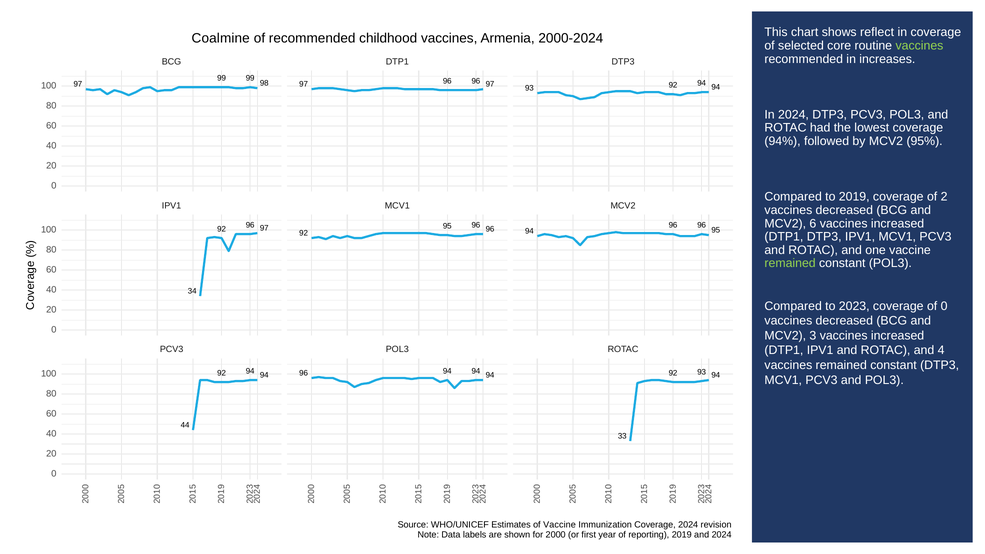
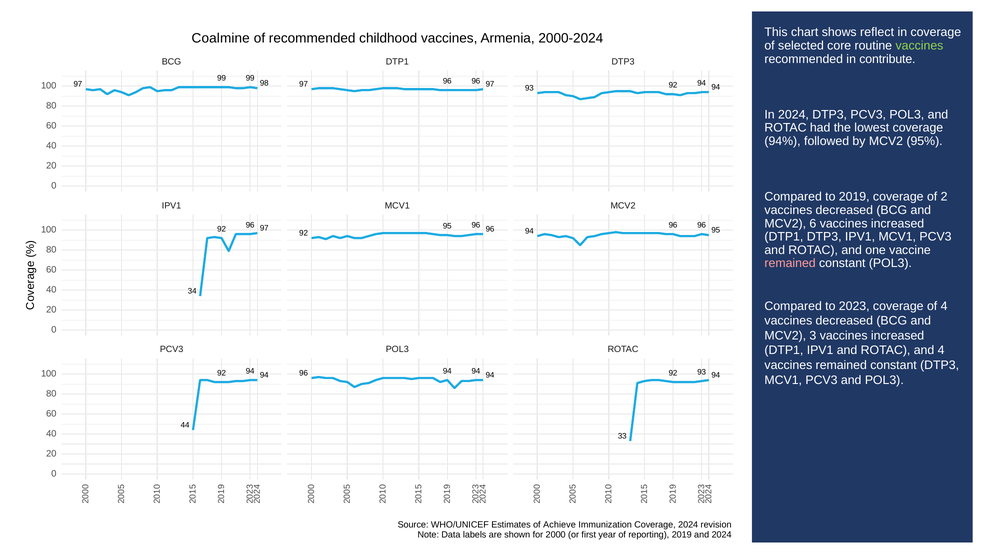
increases: increases -> contribute (887, 59)
remained colour: light green -> pink (790, 263)
of 0: 0 -> 4 (944, 306)
of Vaccine: Vaccine -> Achieve (560, 525)
